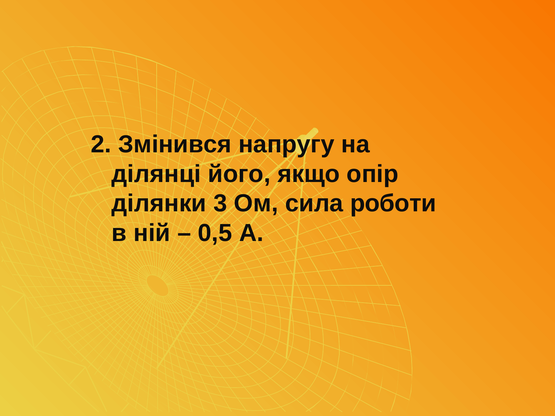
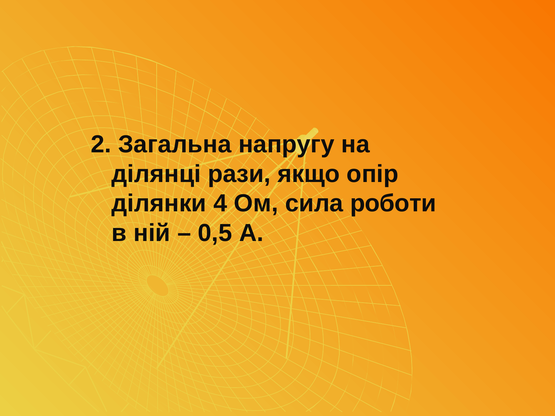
Змінився: Змінився -> Загальна (175, 144)
його: його -> рази (239, 174)
3: 3 -> 4 (220, 204)
